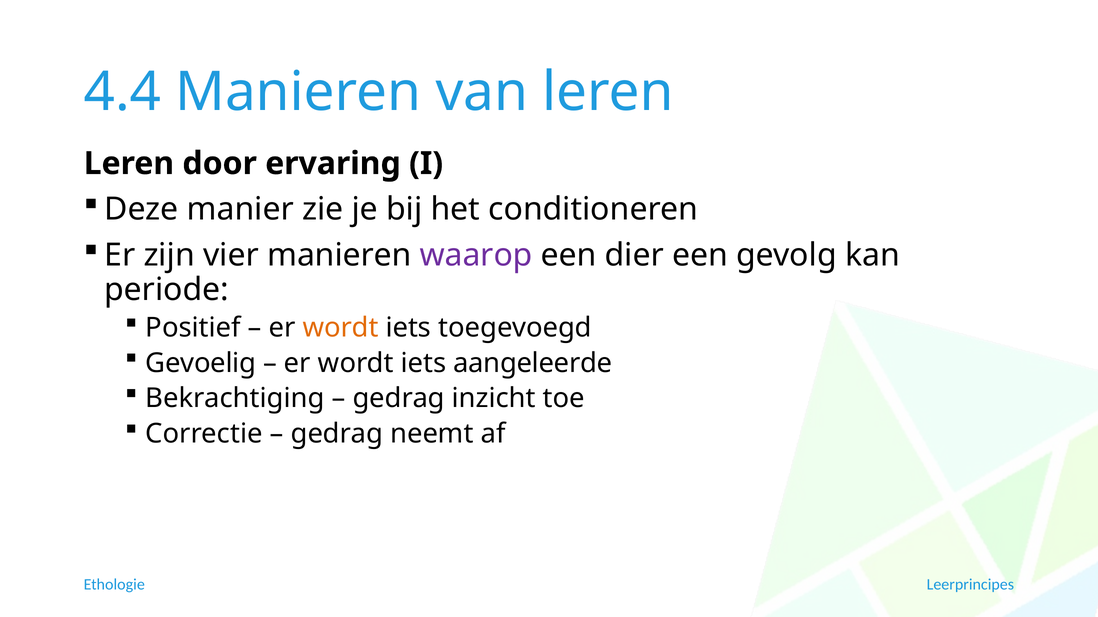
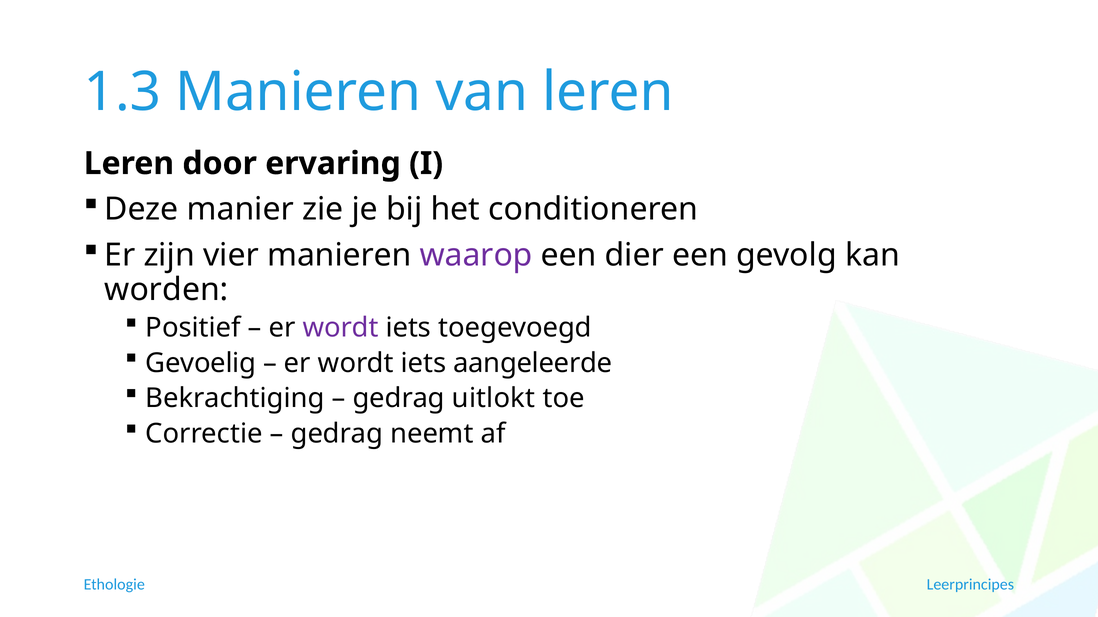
4.4: 4.4 -> 1.3 (122, 92)
periode: periode -> worden (166, 290)
wordt colour: orange -> purple (341, 328)
inzicht: inzicht -> uitlokt (494, 399)
